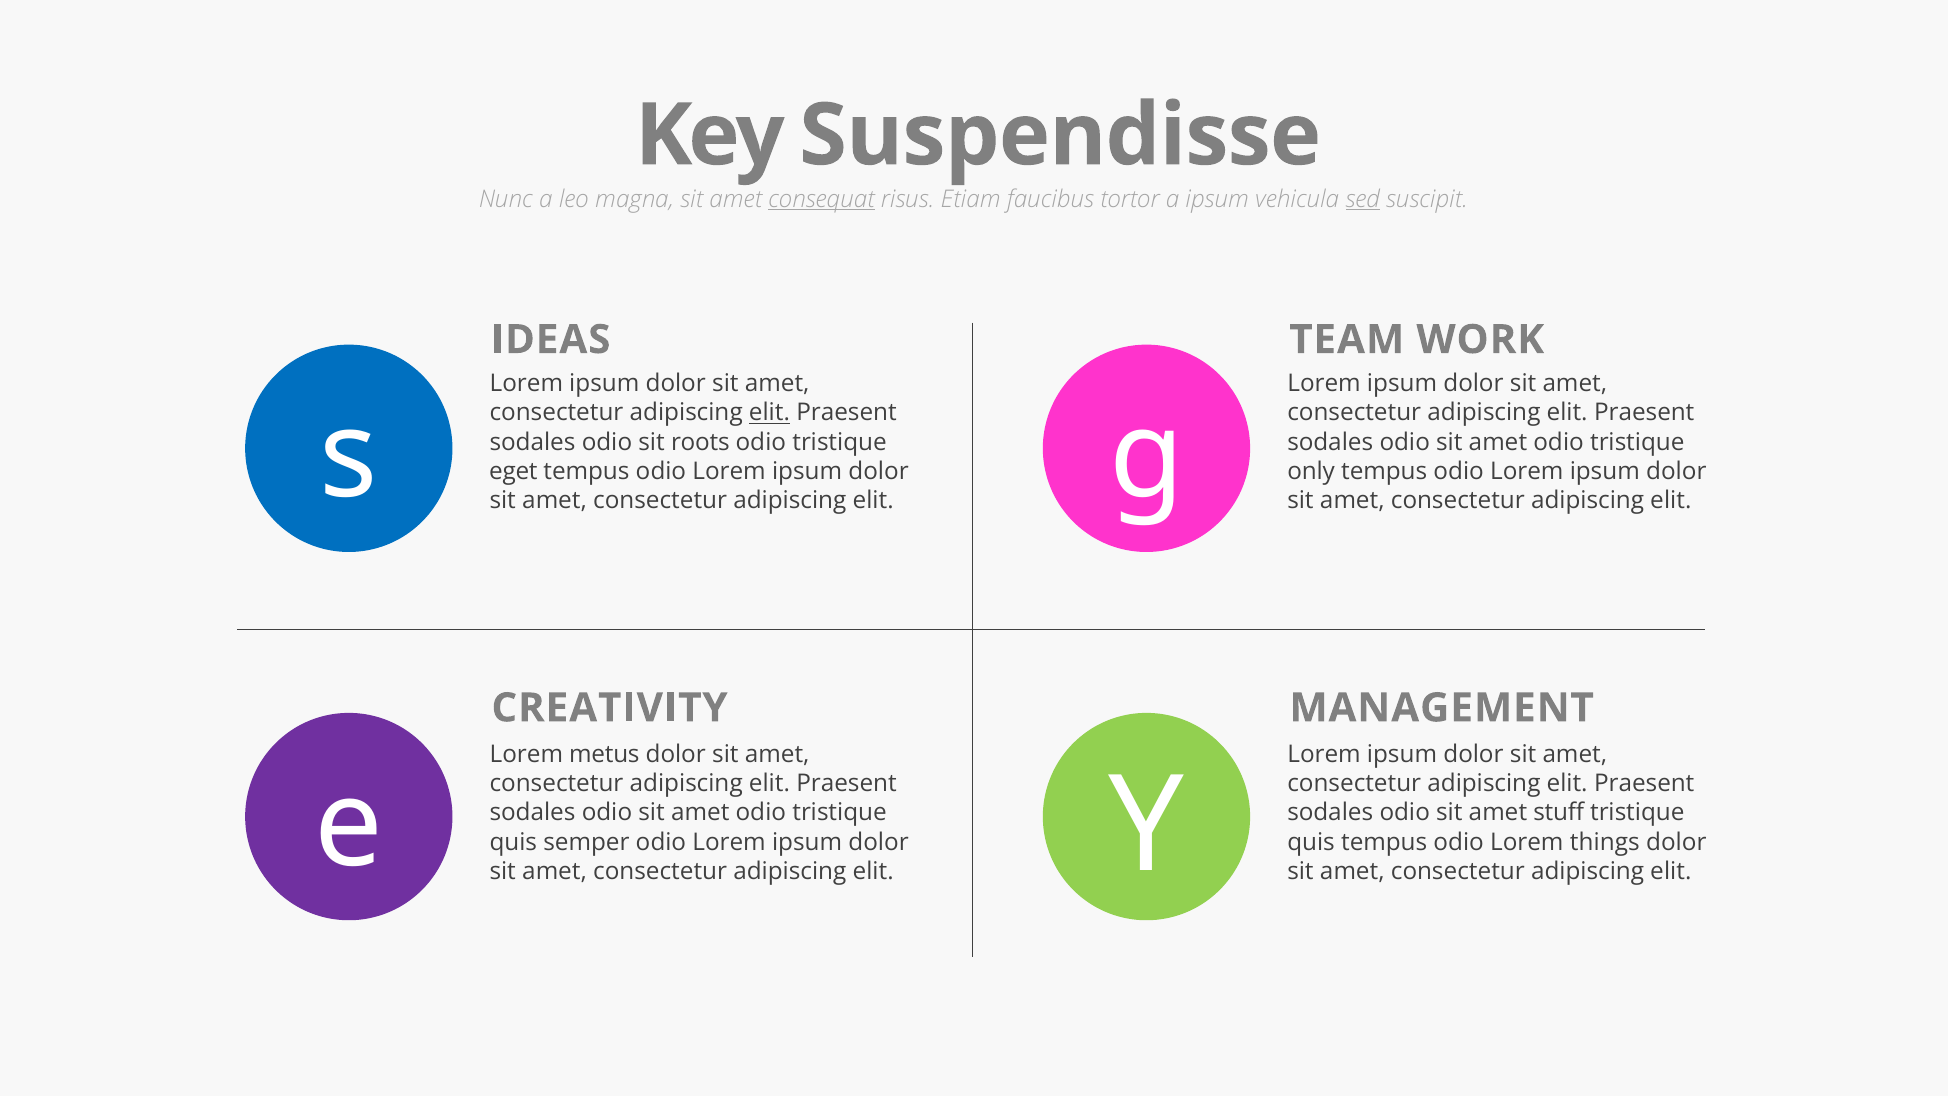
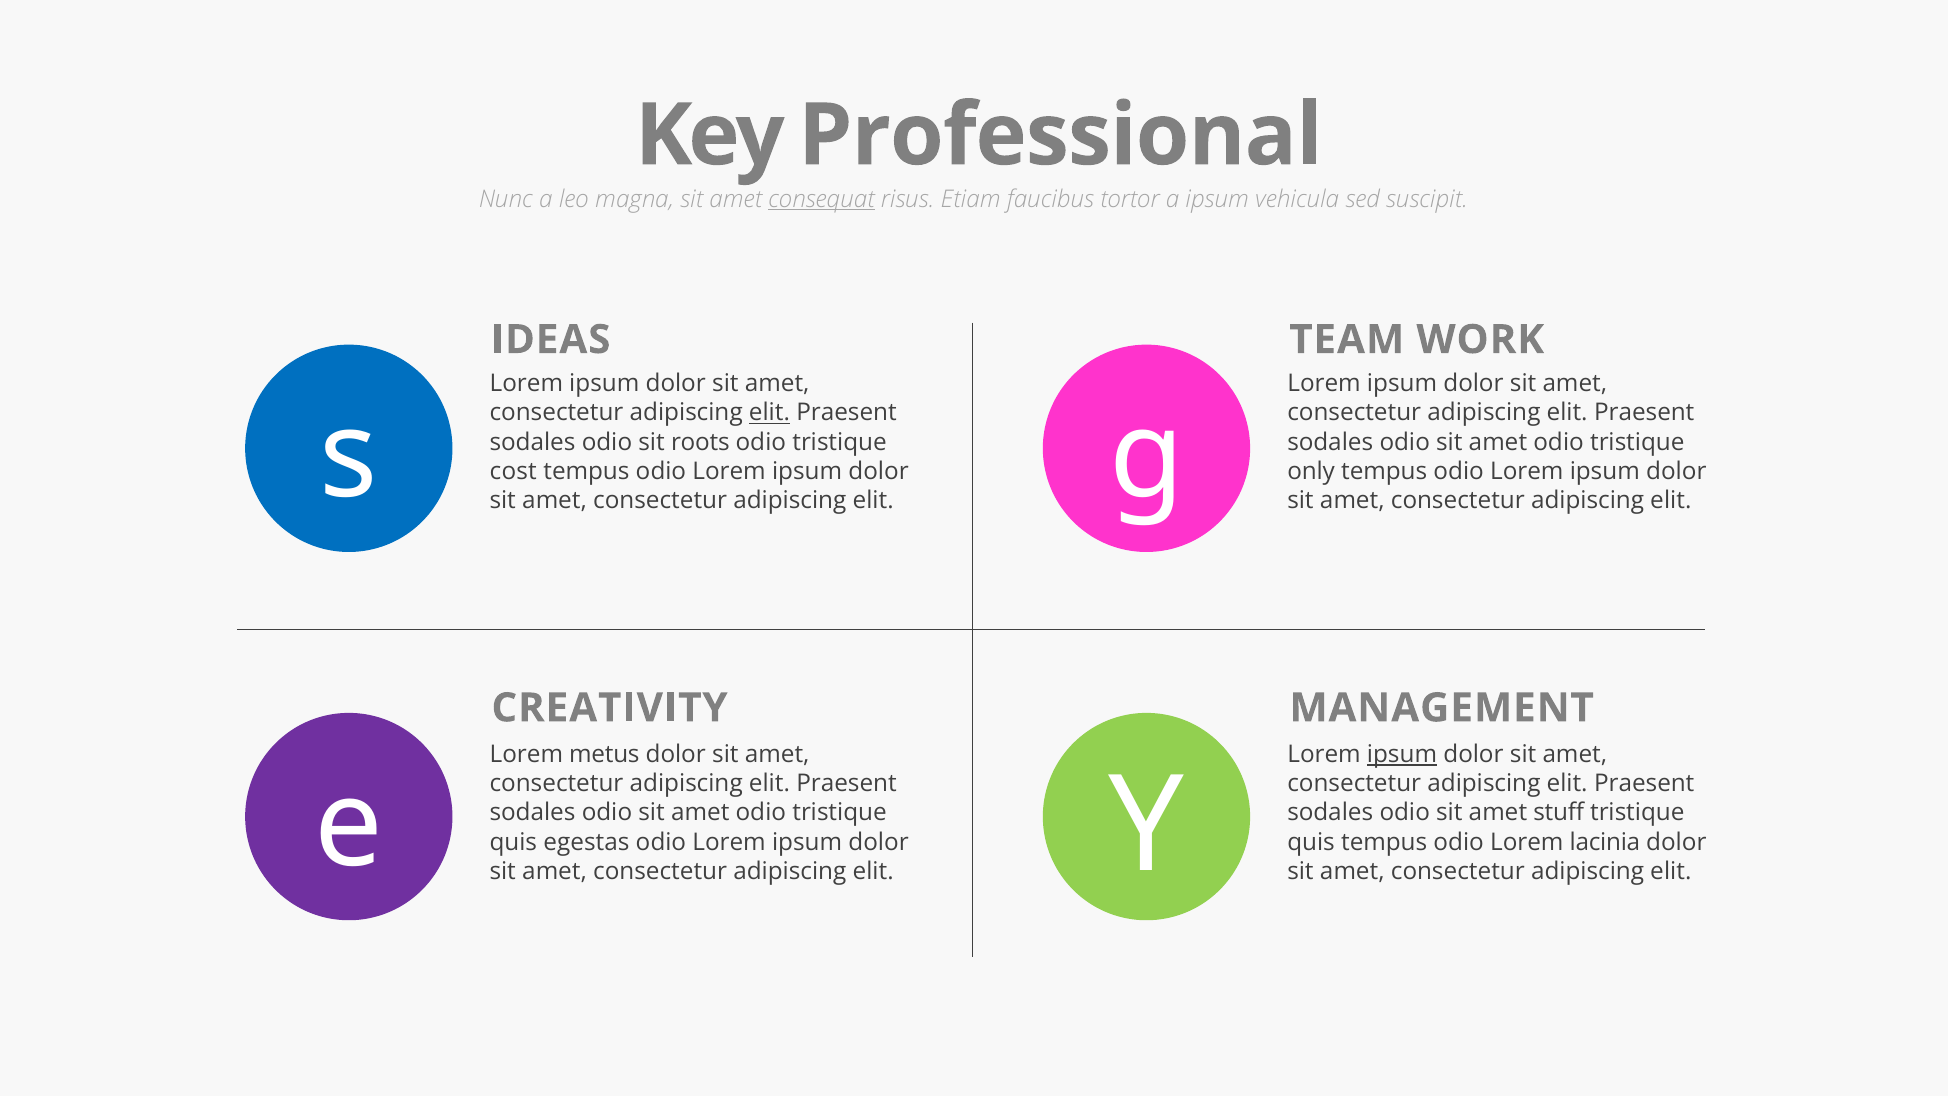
Suspendisse: Suspendisse -> Professional (1060, 136)
sed underline: present -> none (1363, 199)
eget: eget -> cost (513, 471)
ipsum underline: none -> present (1402, 754)
semper: semper -> egestas (586, 842)
things: things -> lacinia (1605, 842)
